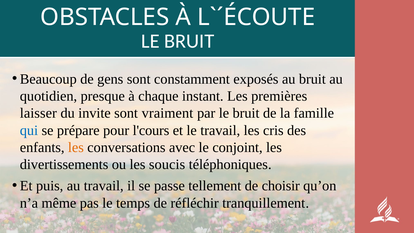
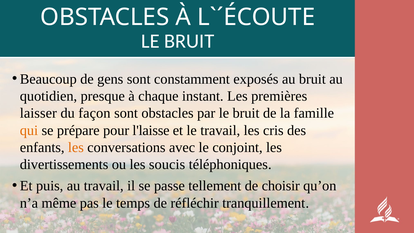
invite: invite -> façon (94, 113)
sont vraiment: vraiment -> obstacles (168, 113)
qui colour: blue -> orange (29, 130)
l'cours: l'cours -> l'laisse (151, 130)
